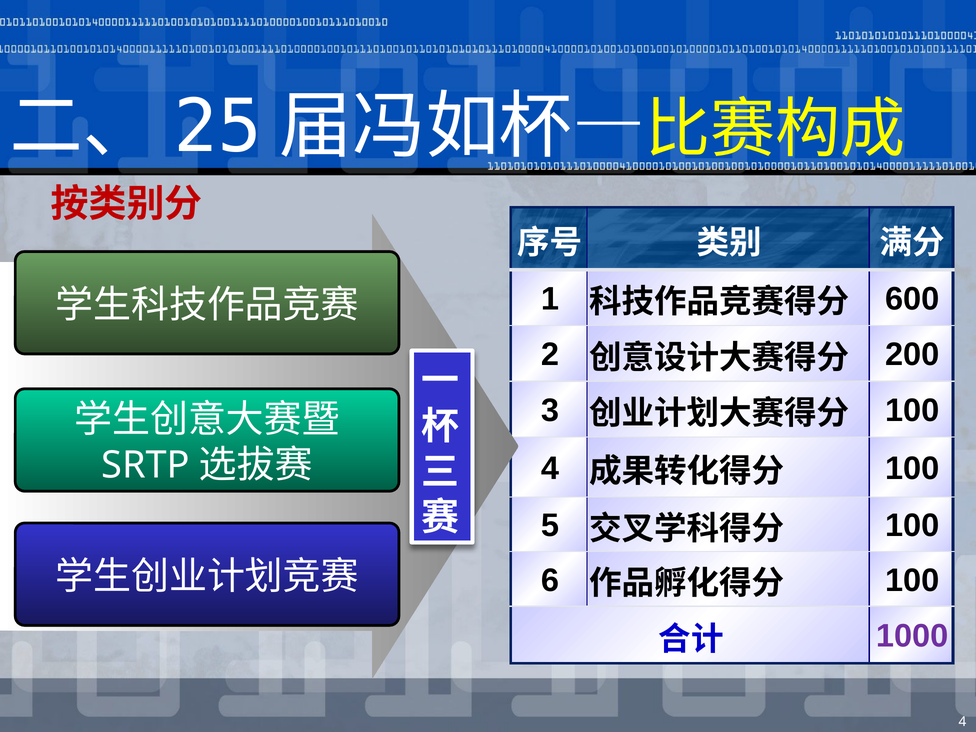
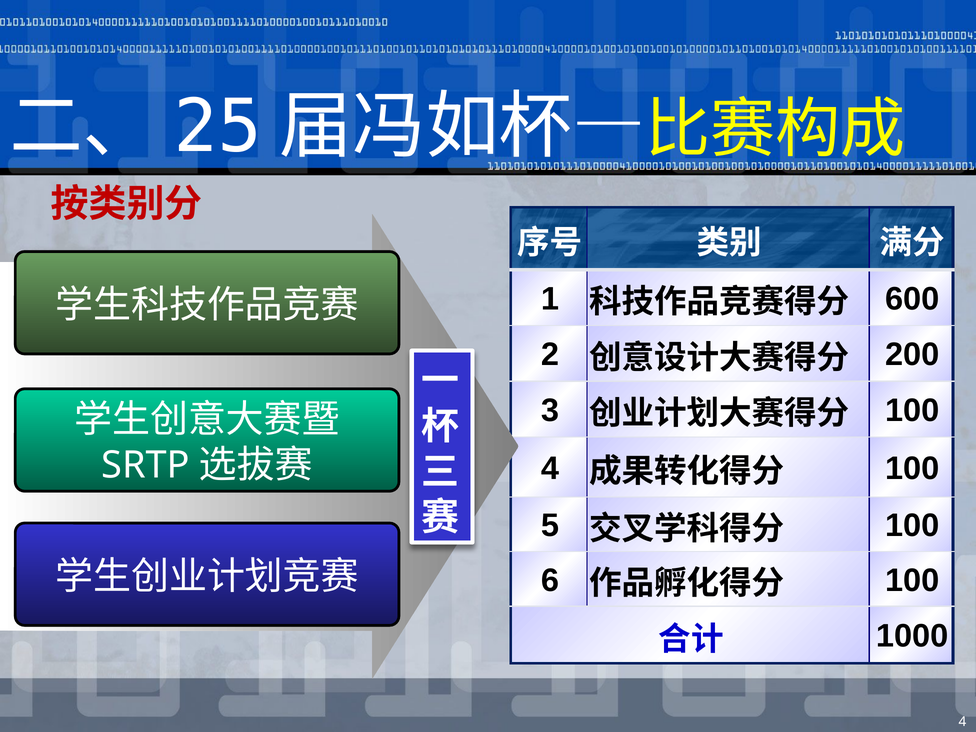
1000 colour: purple -> black (912, 636)
